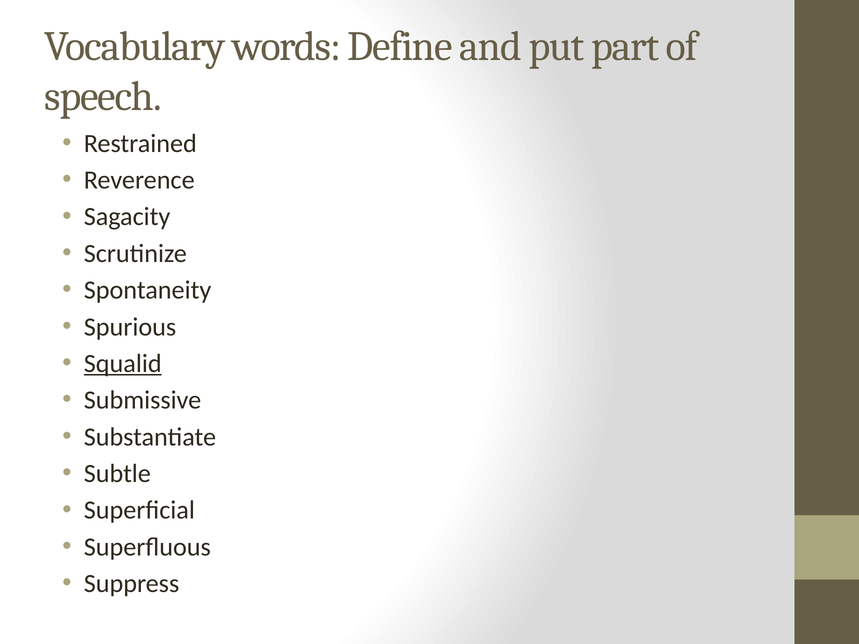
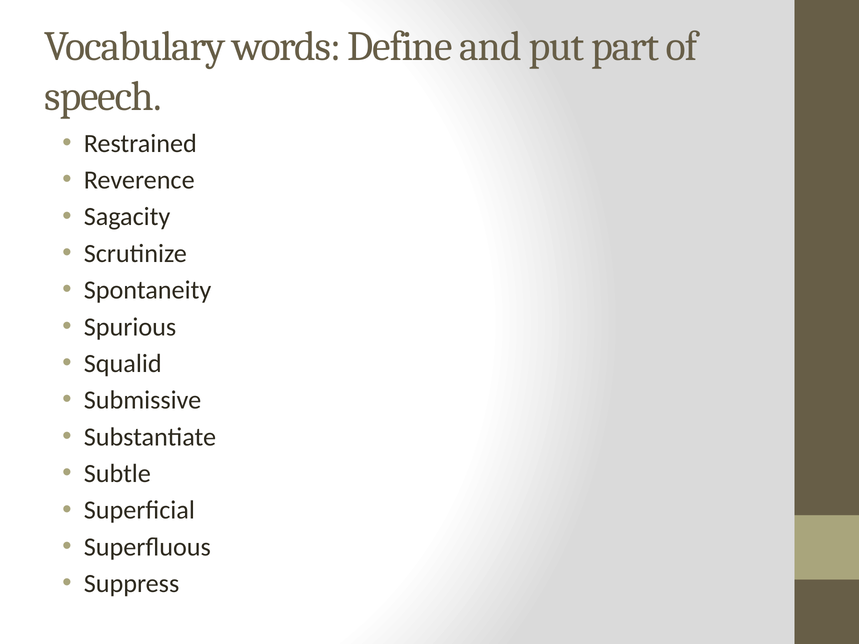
Squalid underline: present -> none (123, 364)
